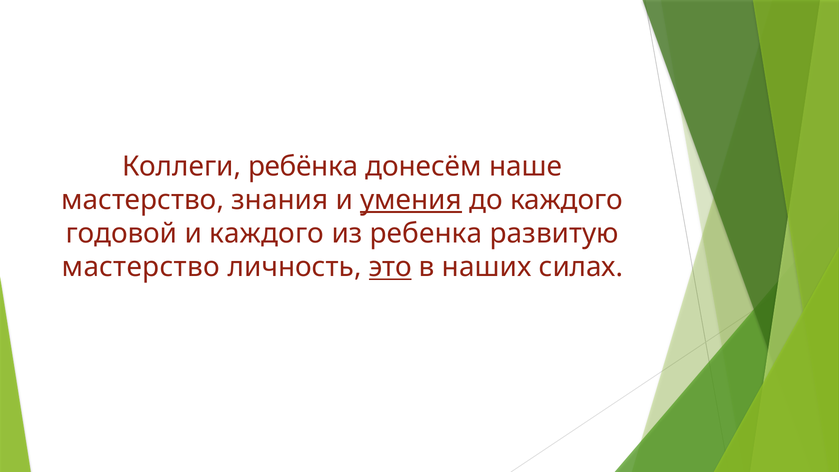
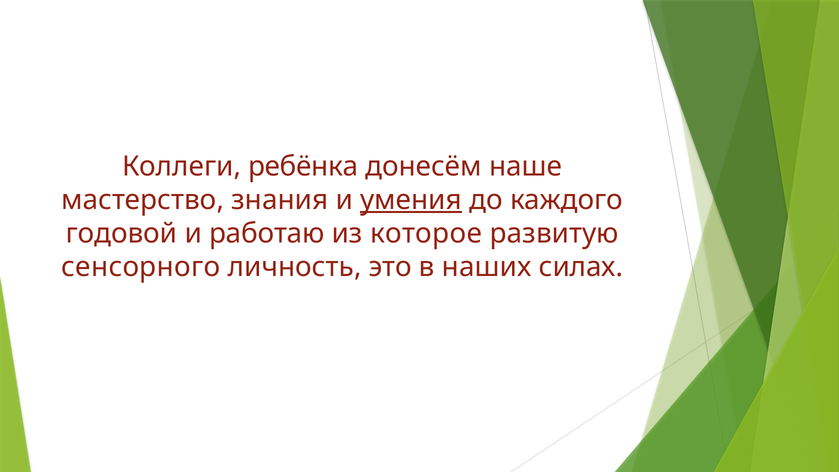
и каждого: каждого -> работаю (267, 233)
ребенка: ребенка -> которое (426, 233)
мастерство: мастерство -> сенсорного (141, 267)
это underline: present -> none (390, 267)
